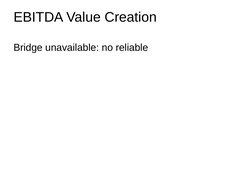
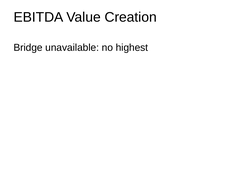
reliable: reliable -> highest (132, 47)
